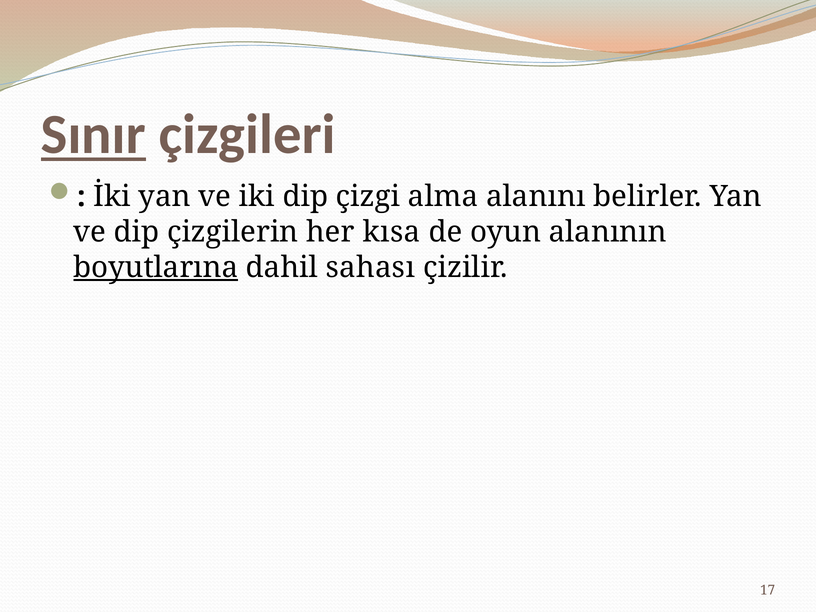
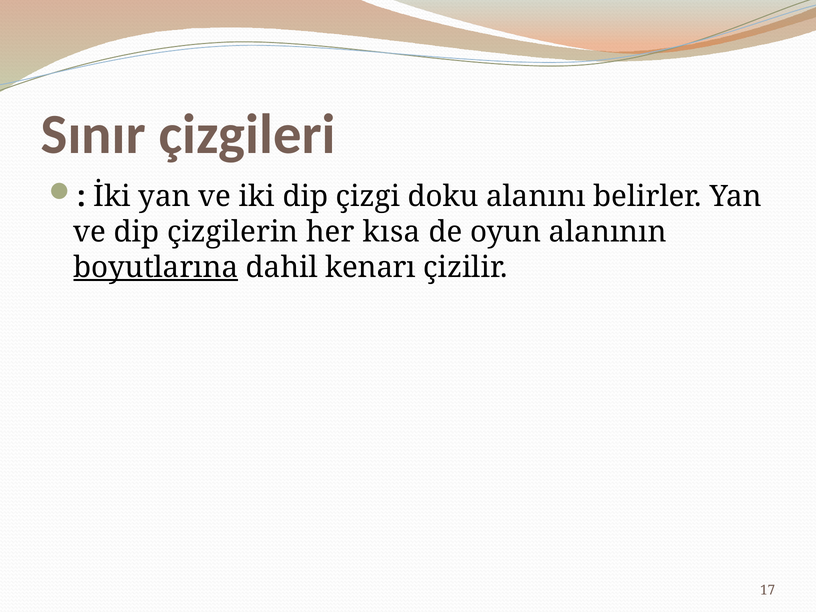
Sınır underline: present -> none (93, 135)
alma: alma -> doku (443, 197)
sahası: sahası -> kenarı (371, 267)
